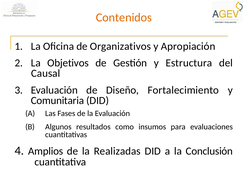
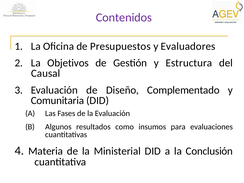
Contenidos colour: orange -> purple (124, 18)
Organizativos: Organizativos -> Presupuestos (120, 46)
Apropiación: Apropiación -> Evaluadores (188, 46)
Fortalecimiento: Fortalecimiento -> Complementado (183, 90)
Amplios: Amplios -> Materia (46, 151)
Realizadas: Realizadas -> Ministerial (117, 151)
